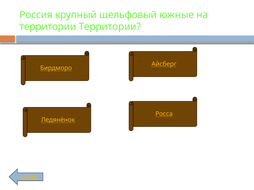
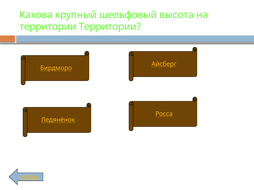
Россия: Россия -> Какова (36, 15)
южные: южные -> высота (177, 15)
